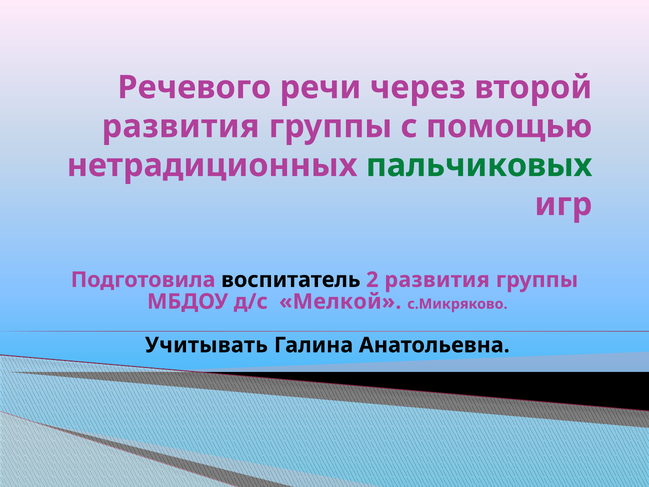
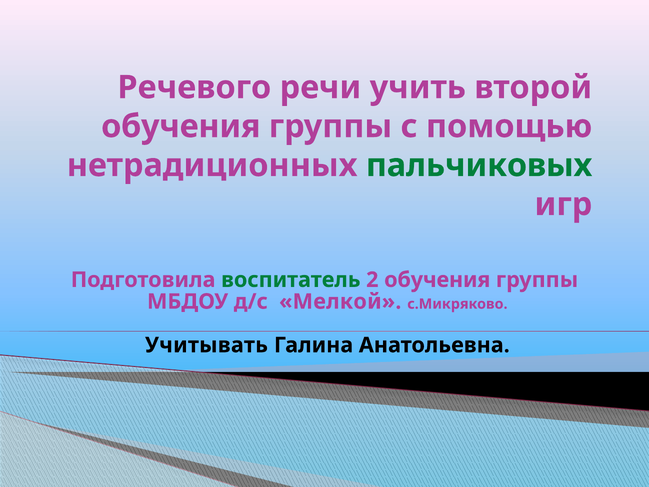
через: через -> учить (418, 87)
развития: развития -> обучения (181, 126)
воспитатель colour: black -> green (291, 280)
2 развития: развития -> обучения (437, 280)
